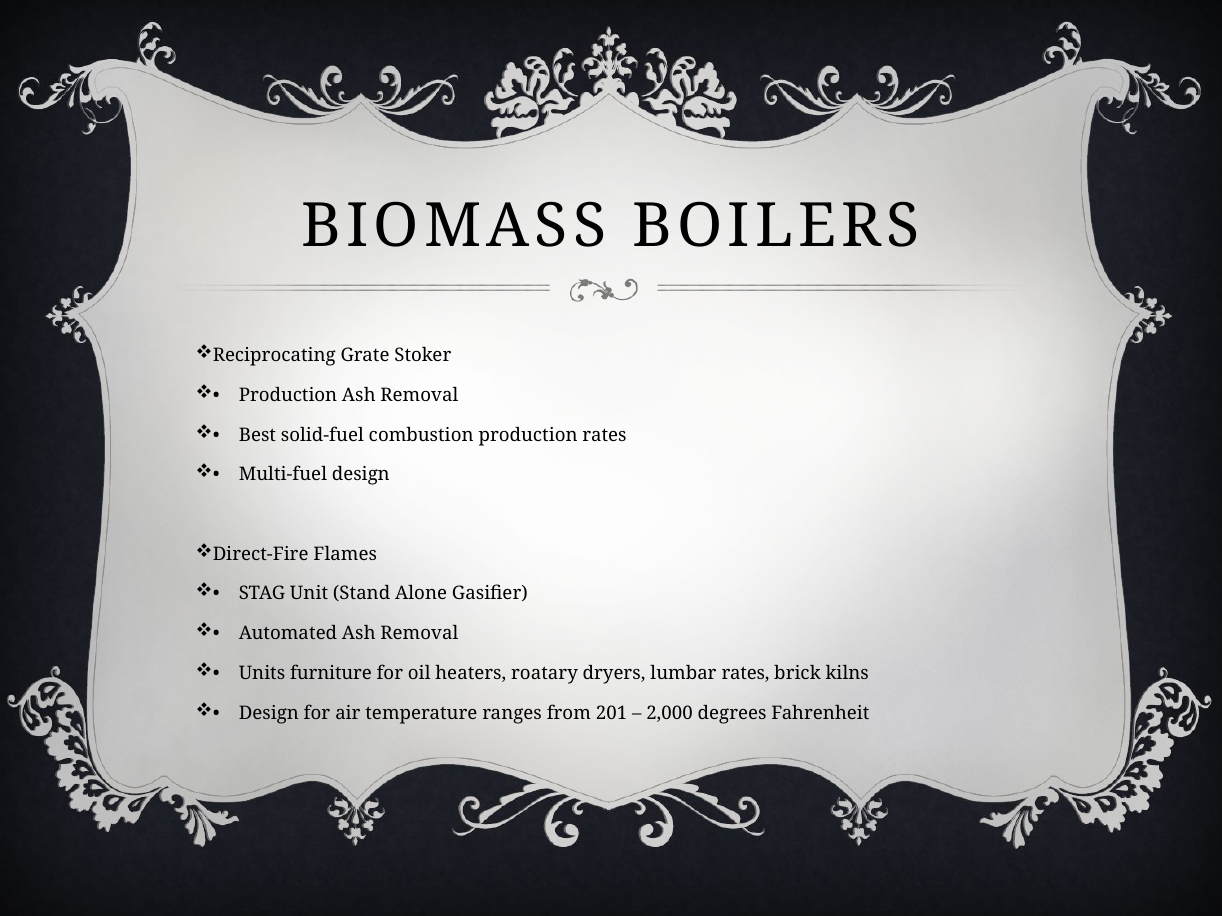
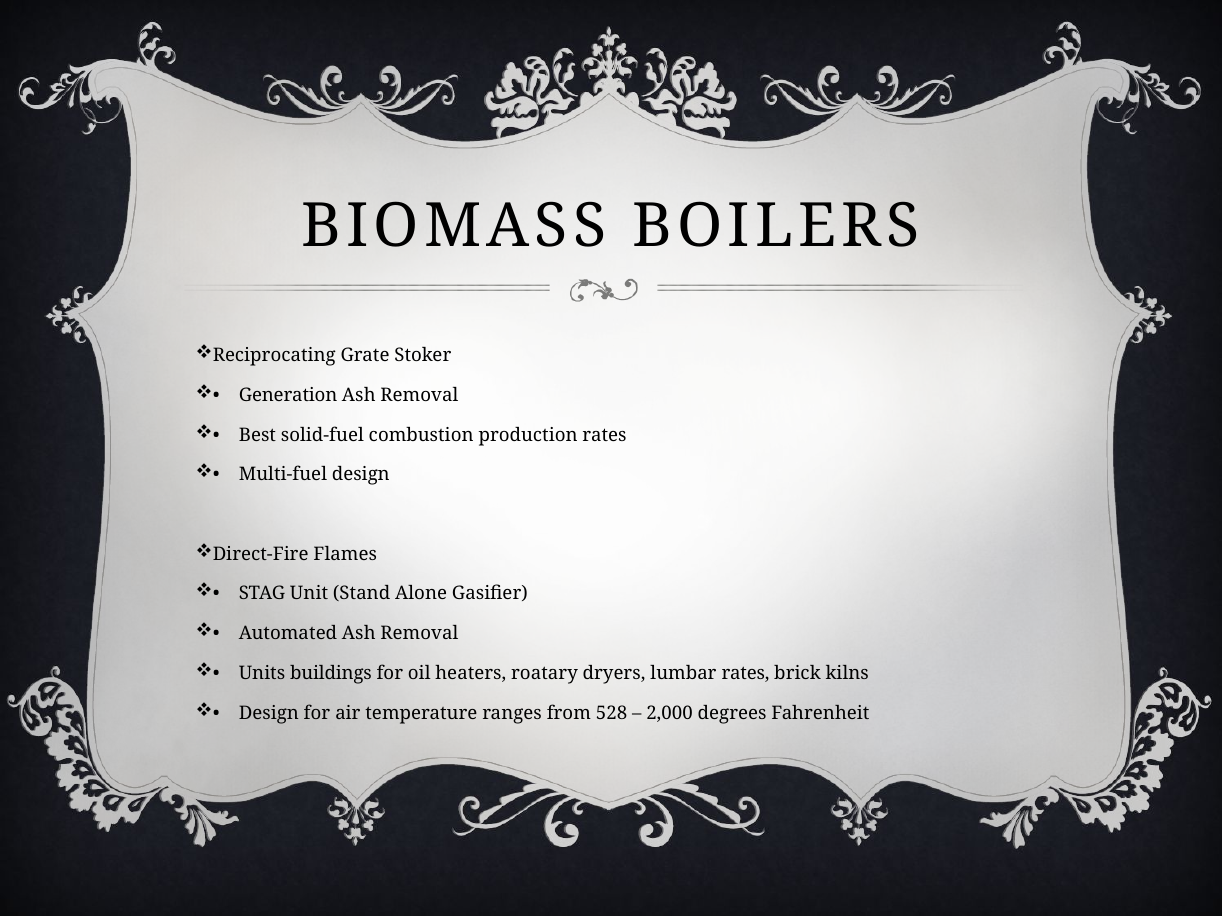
Production: Production -> Generation (288, 395)
furniture: furniture -> buildings (331, 674)
201: 201 -> 528 (612, 713)
